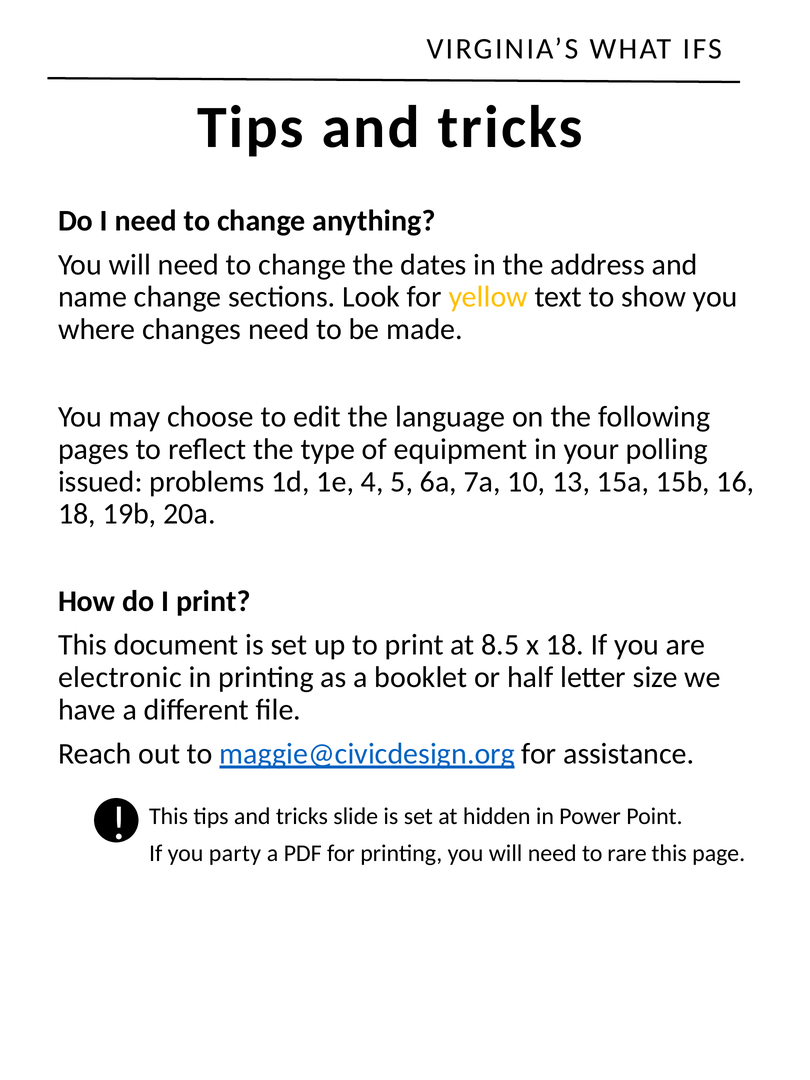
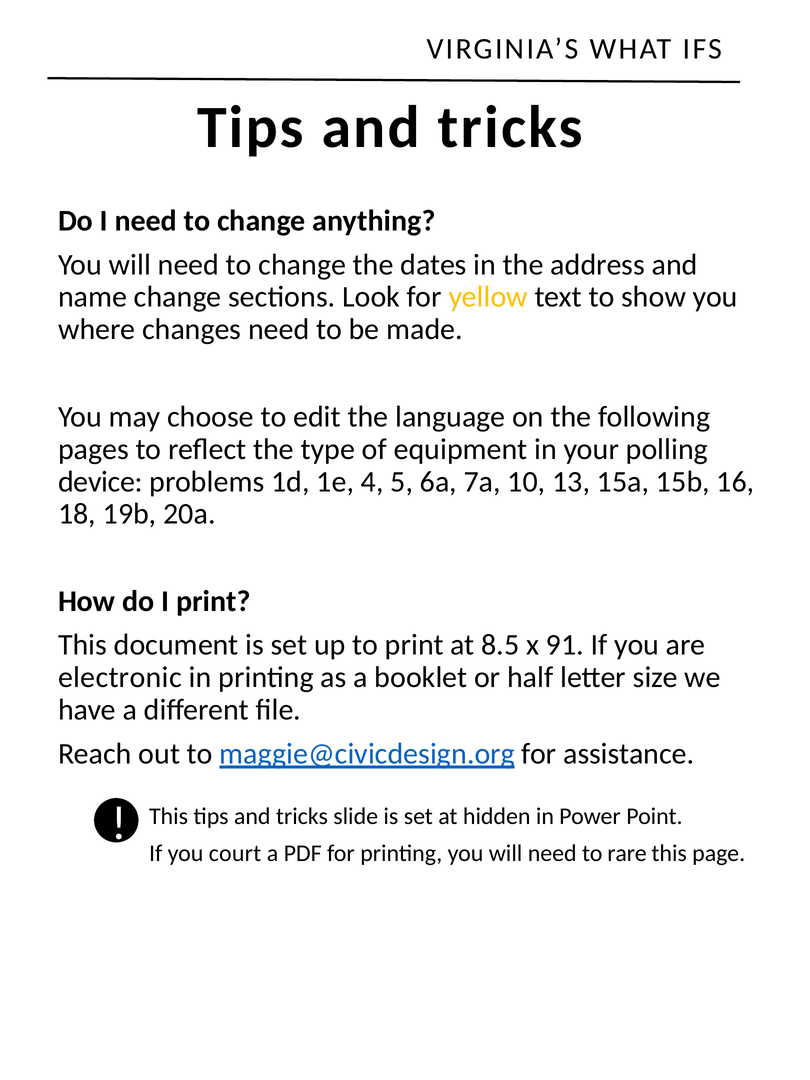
issued: issued -> device (100, 482)
x 18: 18 -> 91 (565, 645)
party: party -> court (235, 853)
